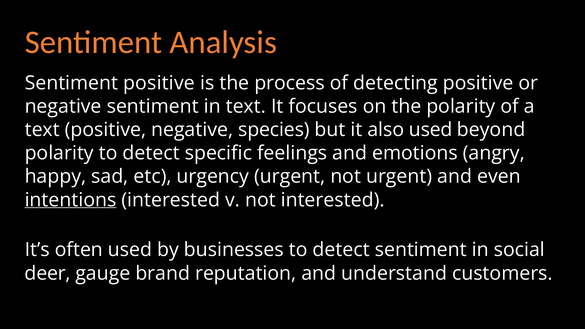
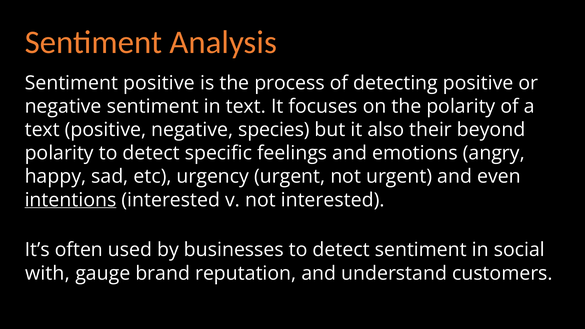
also used: used -> their (431, 130)
deer: deer -> with (47, 273)
